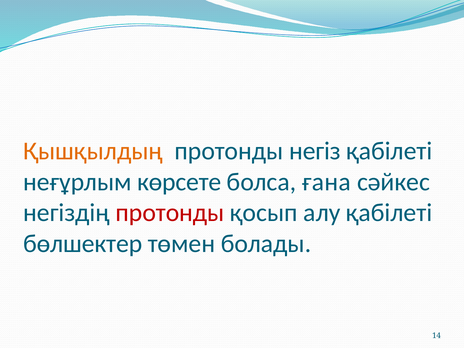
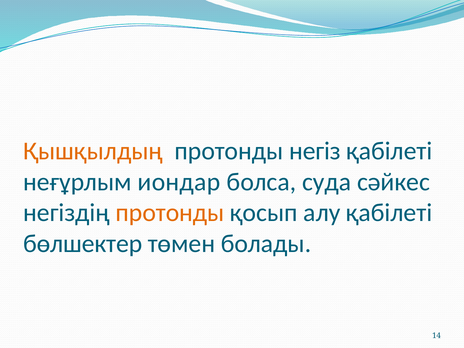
көрсете: көрсете -> иондар (179, 182)
ғана: ғана -> суда (327, 182)
протонды colour: red -> orange (170, 213)
